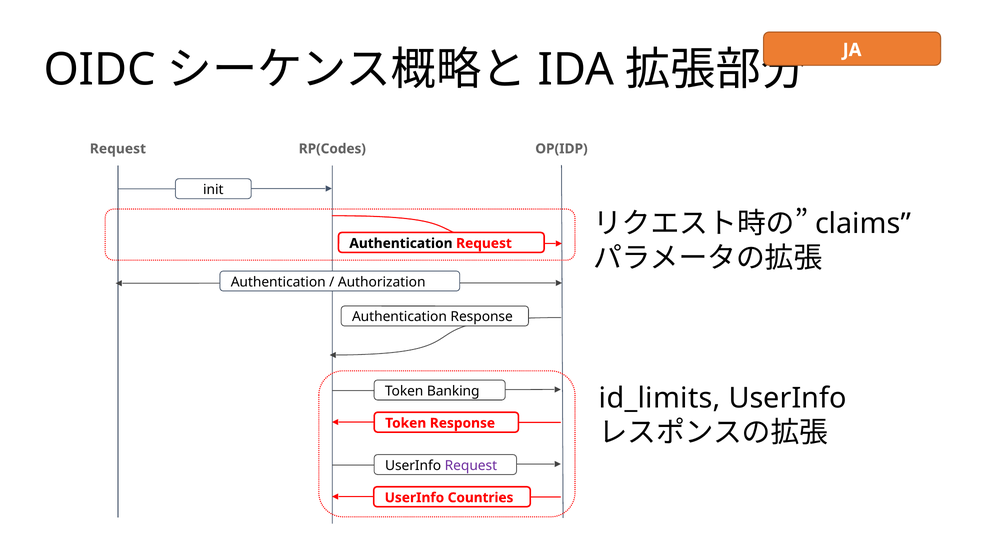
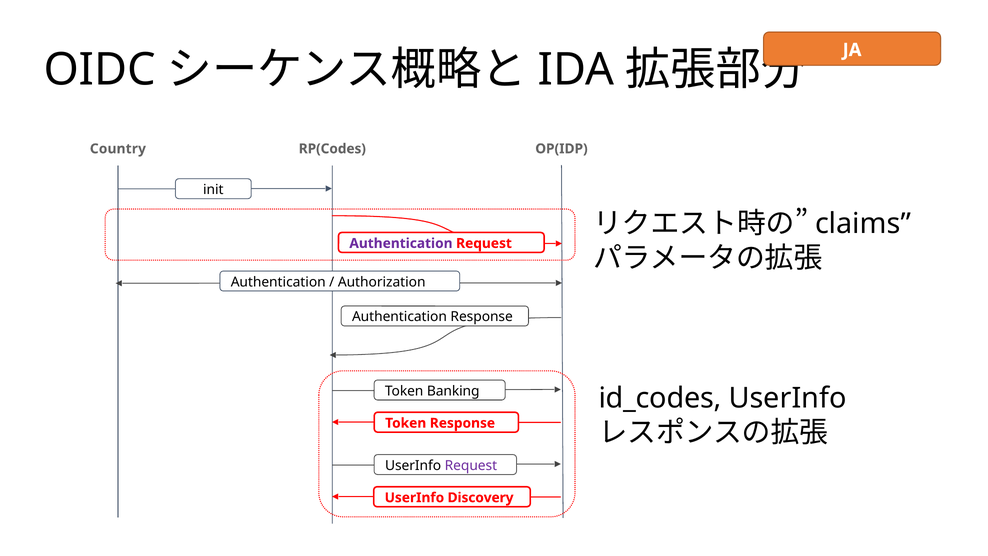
Request: Request -> Country (118, 149)
Authentication colour: black -> purple (401, 243)
id_limits: id_limits -> id_codes (660, 398)
Countries: Countries -> Discovery (481, 497)
